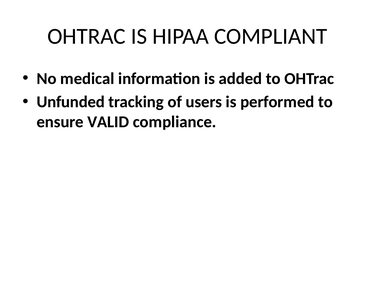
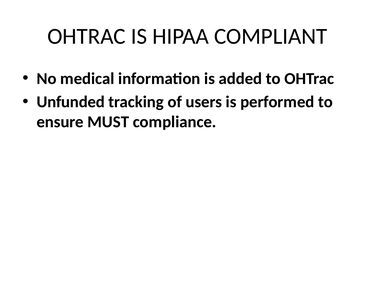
VALID: VALID -> MUST (108, 122)
